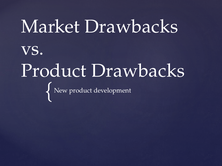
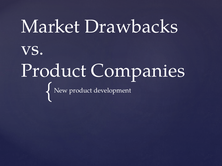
Product Drawbacks: Drawbacks -> Companies (138, 71)
